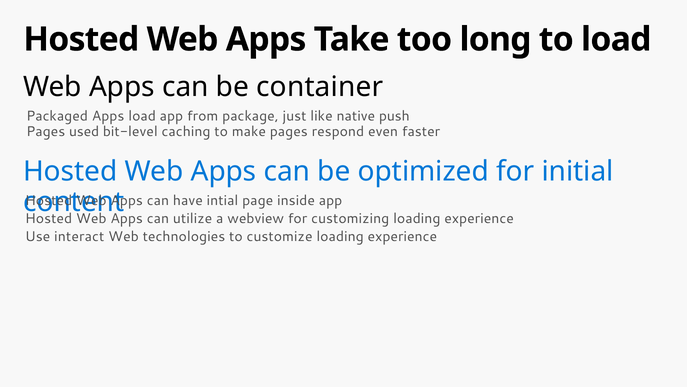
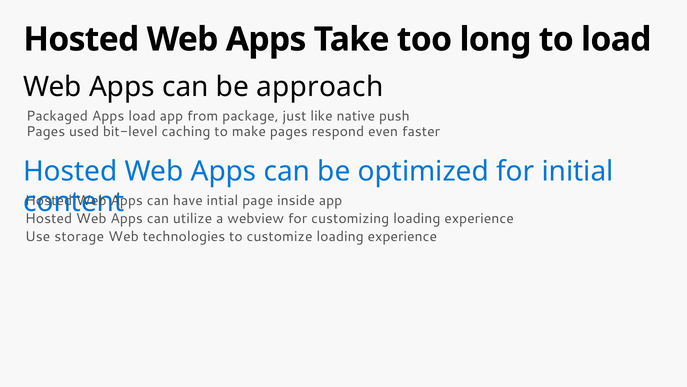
container: container -> approach (320, 87)
interact: interact -> storage (79, 236)
